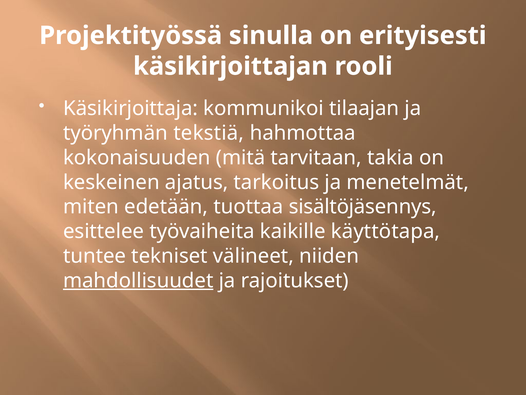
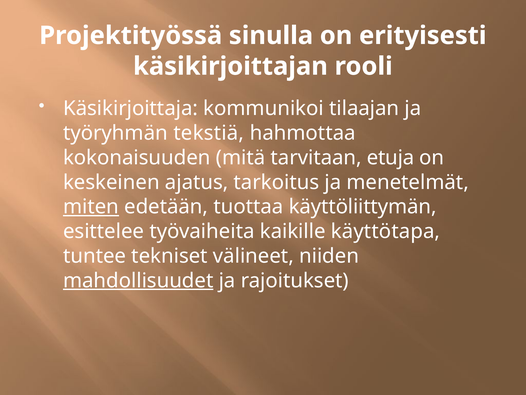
takia: takia -> etuja (391, 157)
miten underline: none -> present (91, 207)
sisältöjäsennys: sisältöjäsennys -> käyttöliittymän (363, 207)
